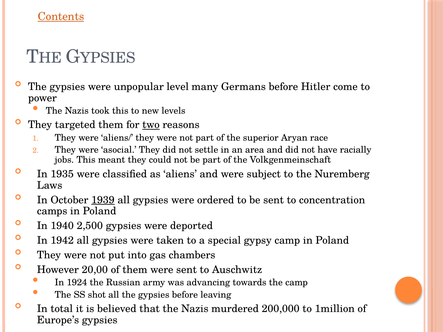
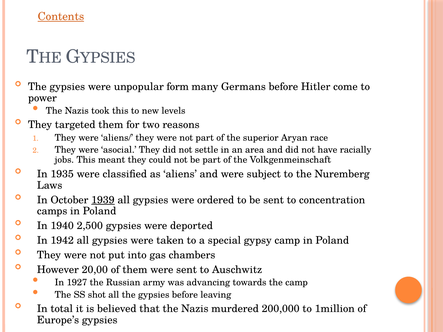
level: level -> form (178, 87)
two underline: present -> none (151, 125)
1924: 1924 -> 1927 (77, 283)
